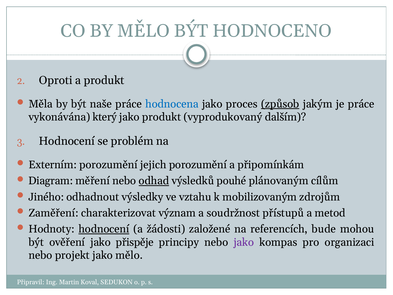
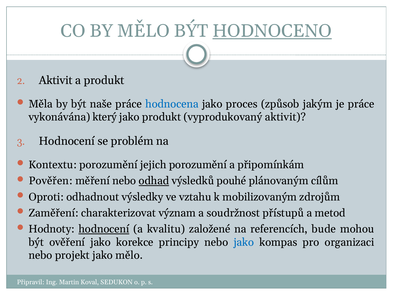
HODNOCENO underline: none -> present (272, 31)
Oproti: Oproti -> Aktivit (56, 80)
způsob underline: present -> none (280, 104)
vyprodukovaný dalším: dalším -> aktivit (285, 117)
Externím: Externím -> Kontextu (53, 165)
Diagram: Diagram -> Pověřen (51, 181)
Jiného: Jiného -> Oproti (46, 197)
žádosti: žádosti -> kvalitu (166, 229)
přispěje: přispěje -> korekce (135, 242)
jako colour: purple -> blue (244, 242)
